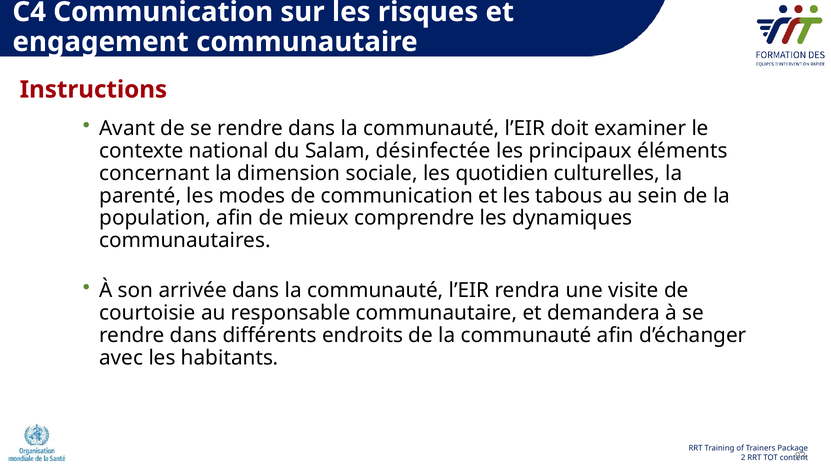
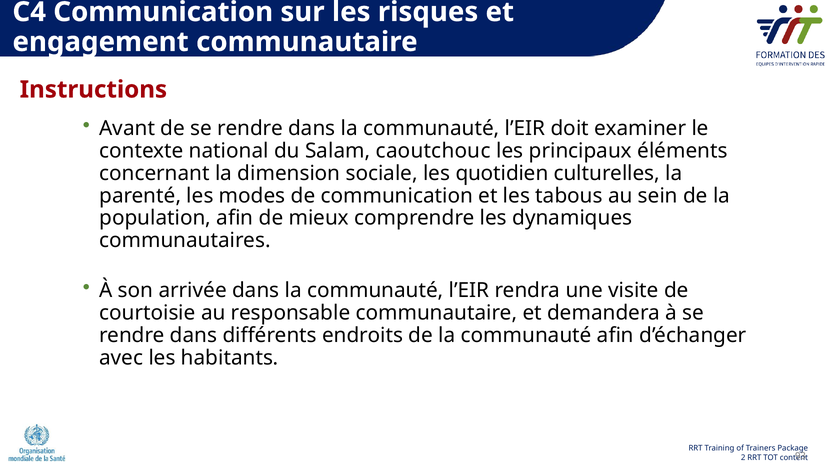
désinfectée: désinfectée -> caoutchouc (433, 151)
